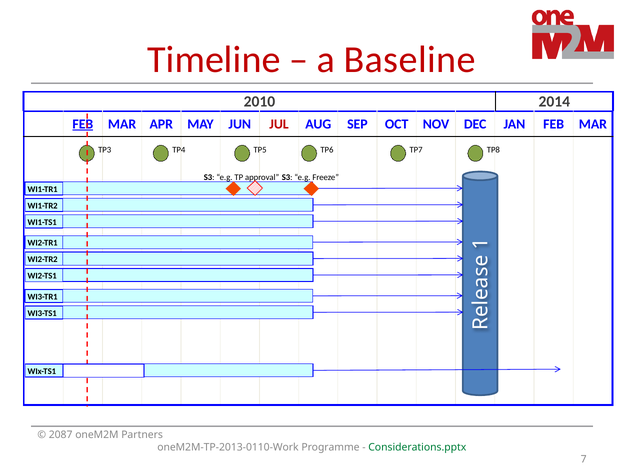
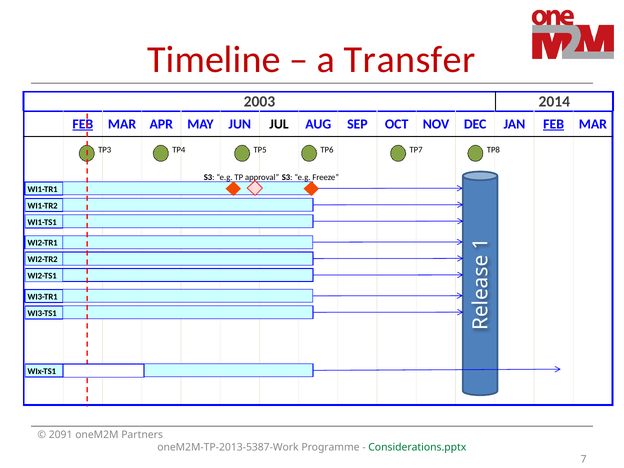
Baseline: Baseline -> Transfer (410, 60)
2010: 2010 -> 2003 (259, 102)
JUL colour: red -> black (279, 124)
FEB underline: none -> present (554, 124)
2087: 2087 -> 2091 (61, 435)
oneM2M-TP-2013-0110-Work: oneM2M-TP-2013-0110-Work -> oneM2M-TP-2013-5387-Work (228, 447)
